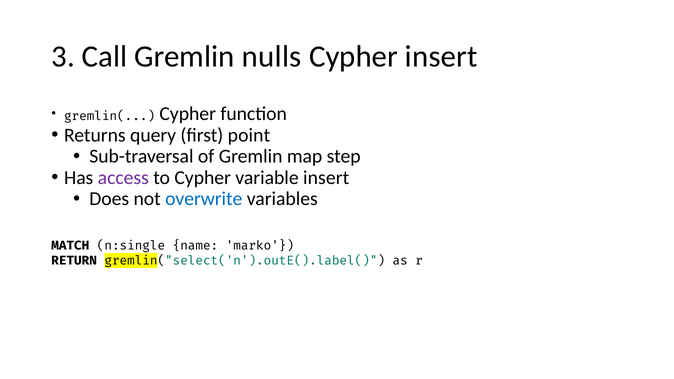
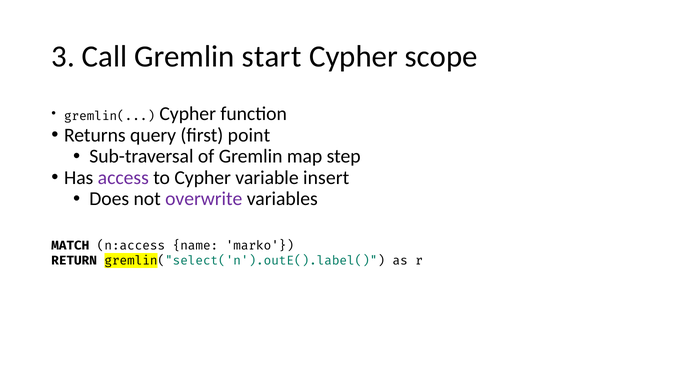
nulls: nulls -> start (272, 57)
Cypher insert: insert -> scope (441, 57)
overwrite colour: blue -> purple (204, 199)
n:single: n:single -> n:access (131, 246)
